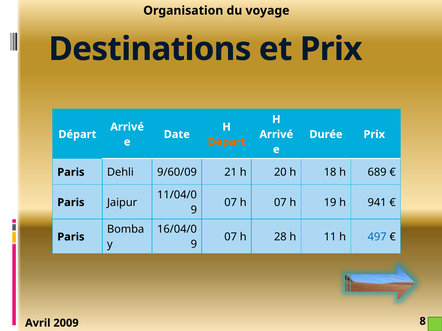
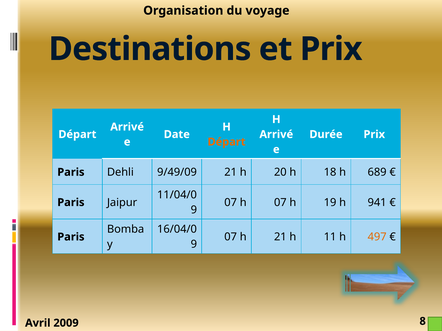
9/60/09: 9/60/09 -> 9/49/09 (177, 172)
h 28: 28 -> 21 (280, 237)
497 colour: blue -> orange (377, 237)
